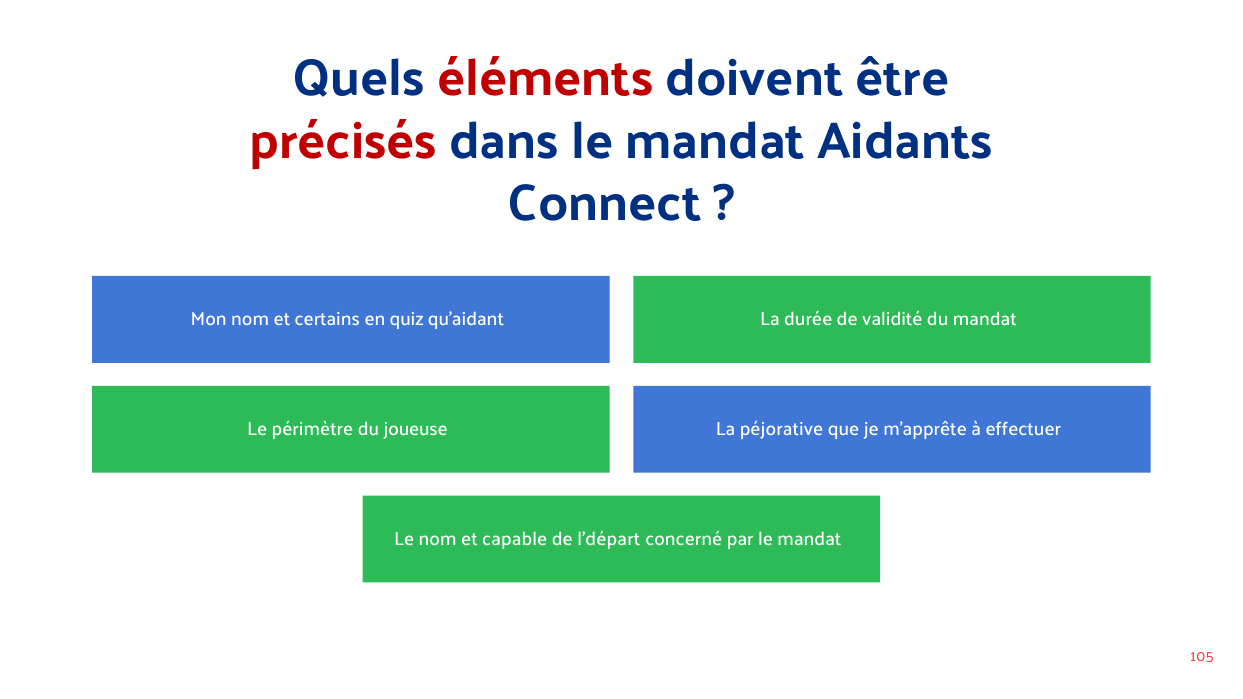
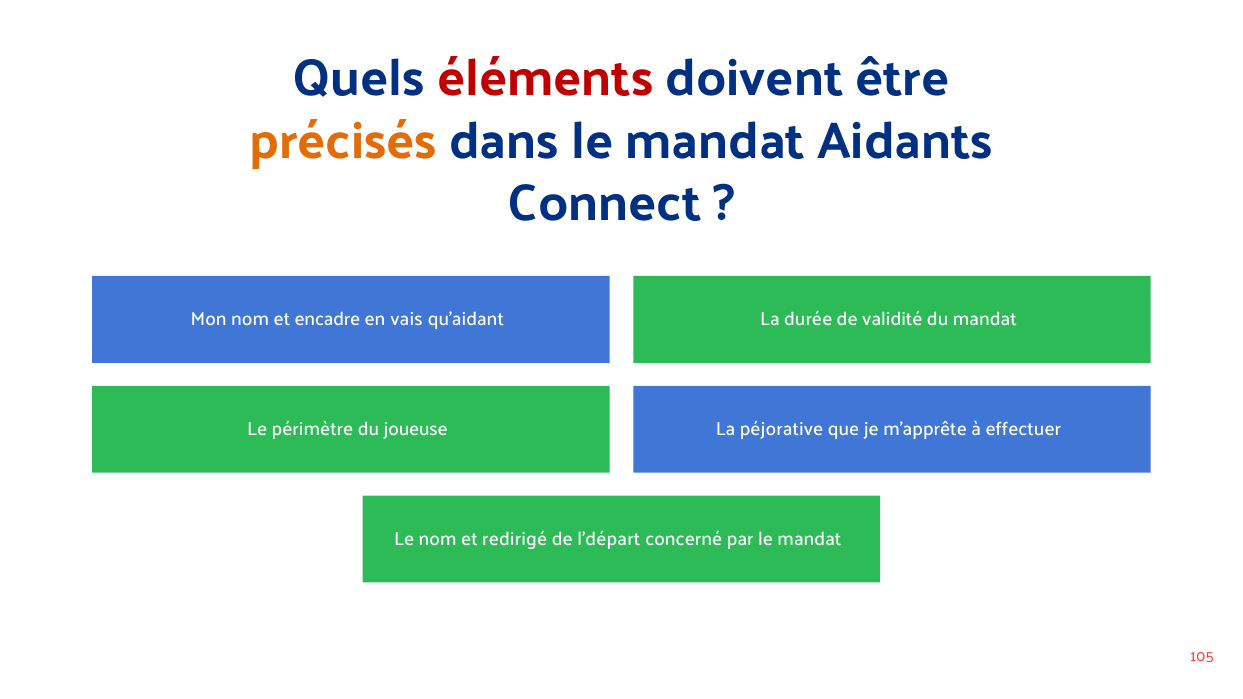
précisés colour: red -> orange (343, 141)
certains: certains -> encadre (327, 319)
quiz: quiz -> vais (407, 319)
capable: capable -> redirigé (515, 539)
